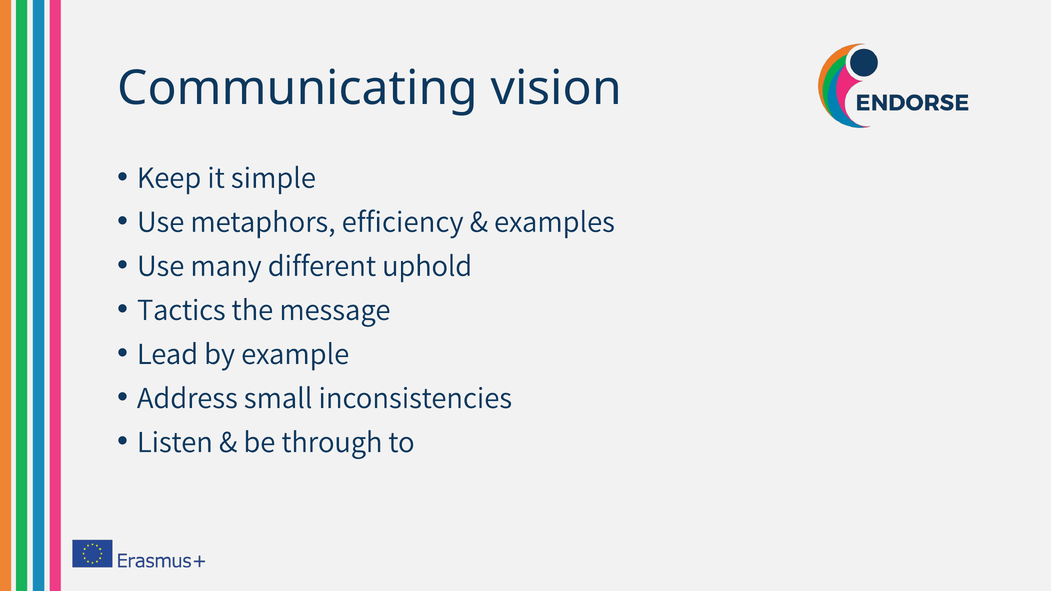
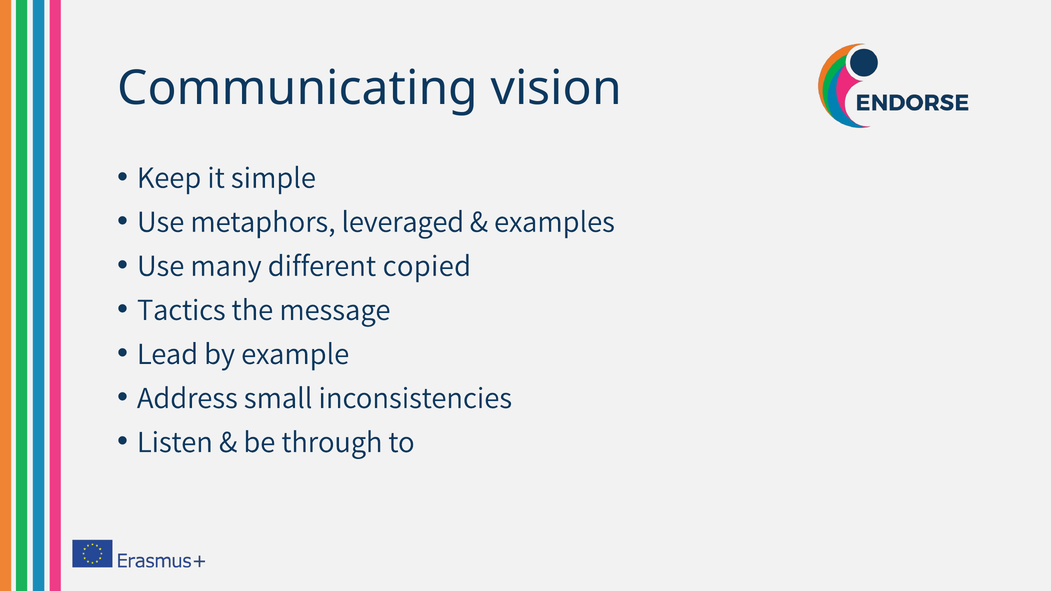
efficiency: efficiency -> leveraged (403, 222)
uphold: uphold -> copied (427, 266)
